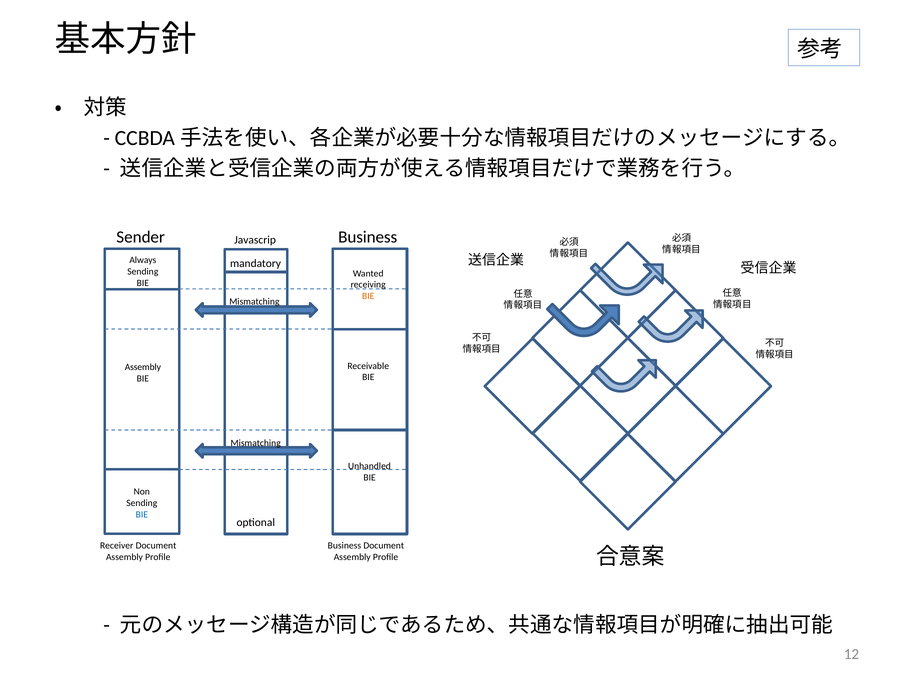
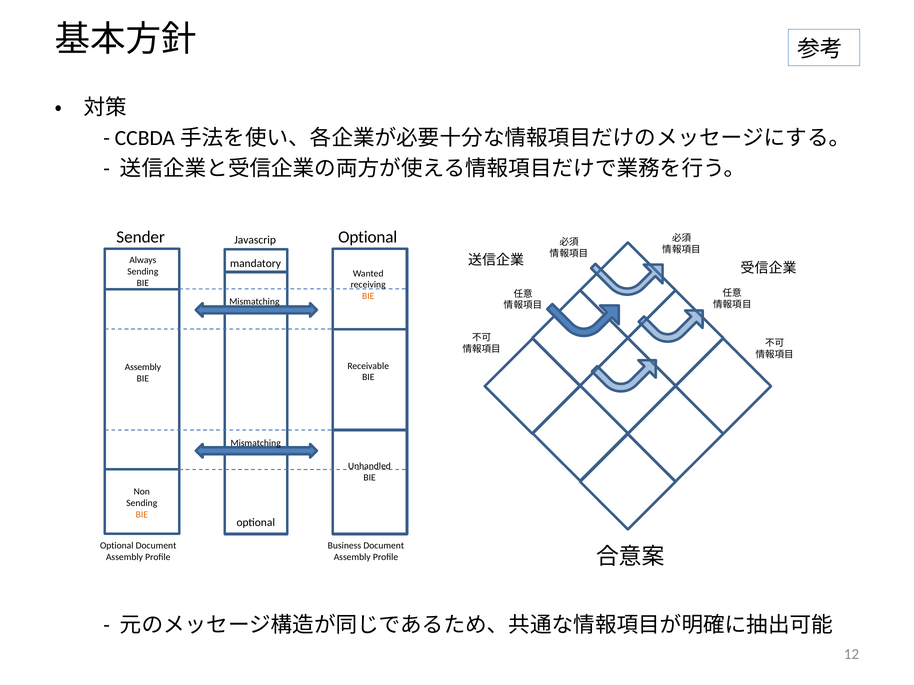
Sender Business: Business -> Optional (368, 237)
BIE colour: blue -> orange (142, 515)
Receiver: Receiver -> Optional (117, 546)
